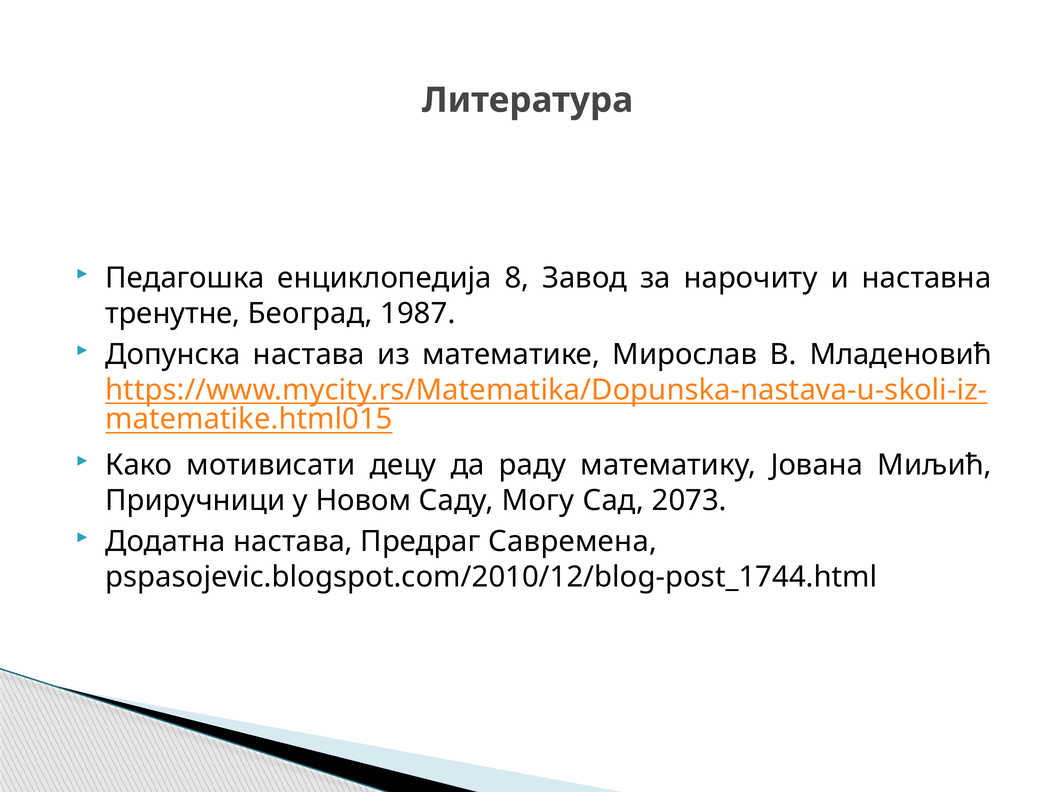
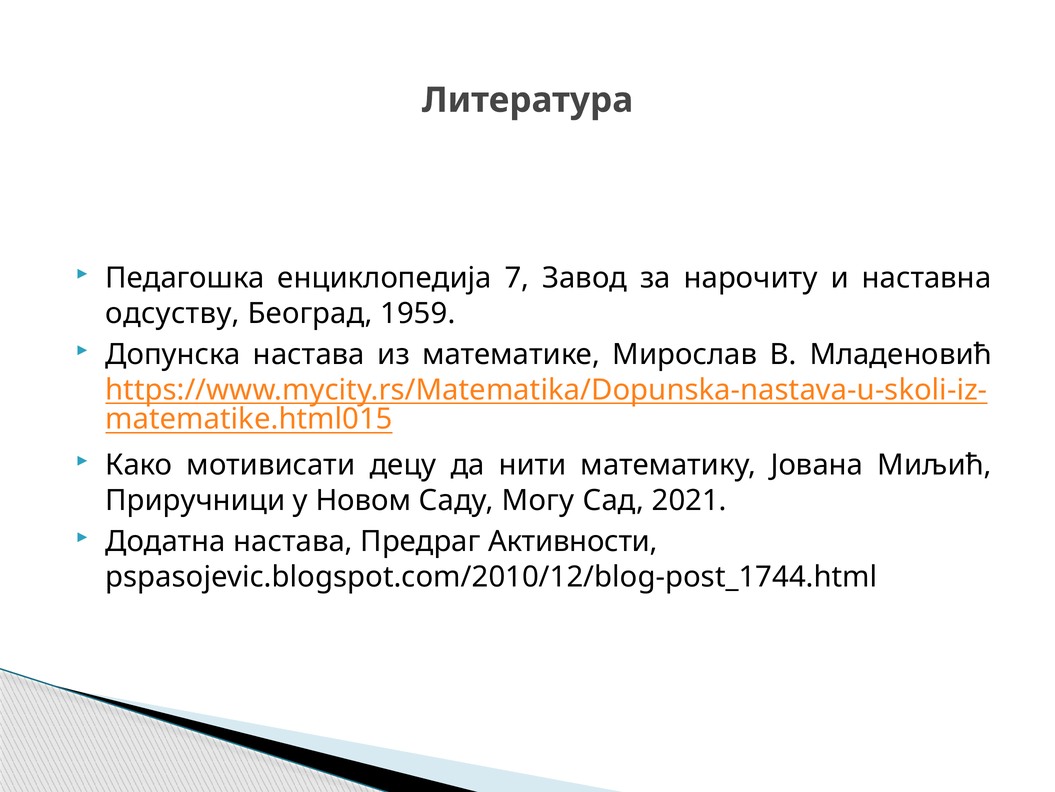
8: 8 -> 7 (517, 278)
тренутне: тренутне -> одсуству (173, 313)
1987: 1987 -> 1959 (418, 313)
раду: раду -> нити (533, 465)
2073: 2073 -> 2021 (689, 500)
Савремена: Савремена -> Активности (573, 541)
